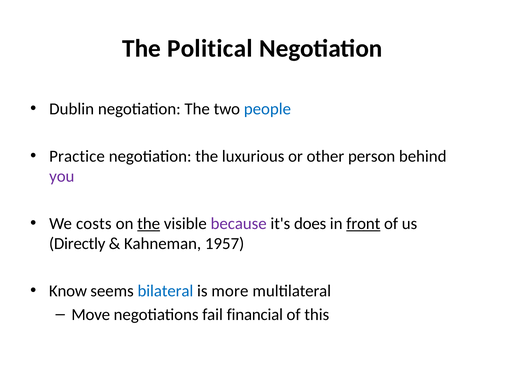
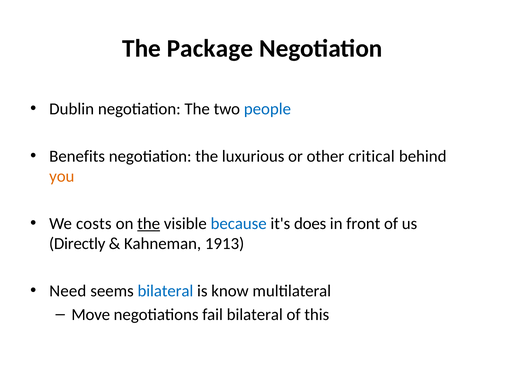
Political: Political -> Package (210, 48)
Practice: Practice -> Benefits (77, 156)
person: person -> critical (371, 156)
you colour: purple -> orange (62, 176)
because colour: purple -> blue (239, 223)
front underline: present -> none (363, 223)
1957: 1957 -> 1913 (225, 244)
Know: Know -> Need (68, 291)
more: more -> know (230, 291)
fail financial: financial -> bilateral (255, 314)
